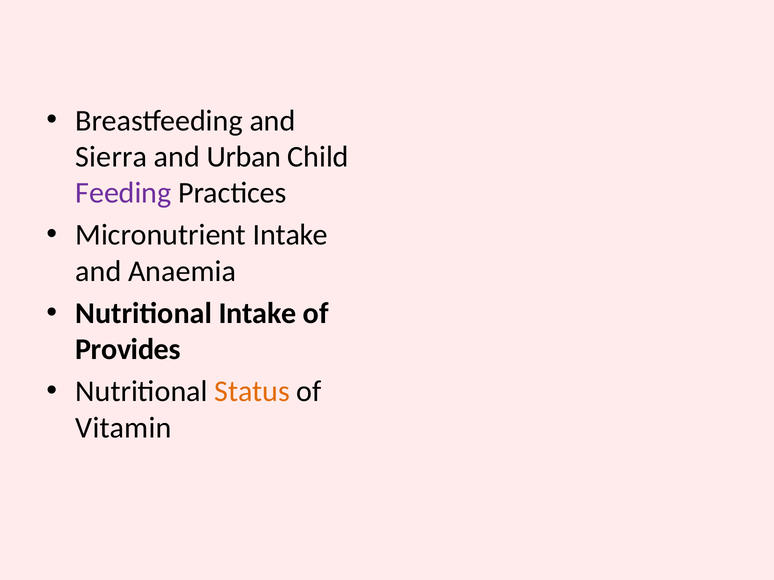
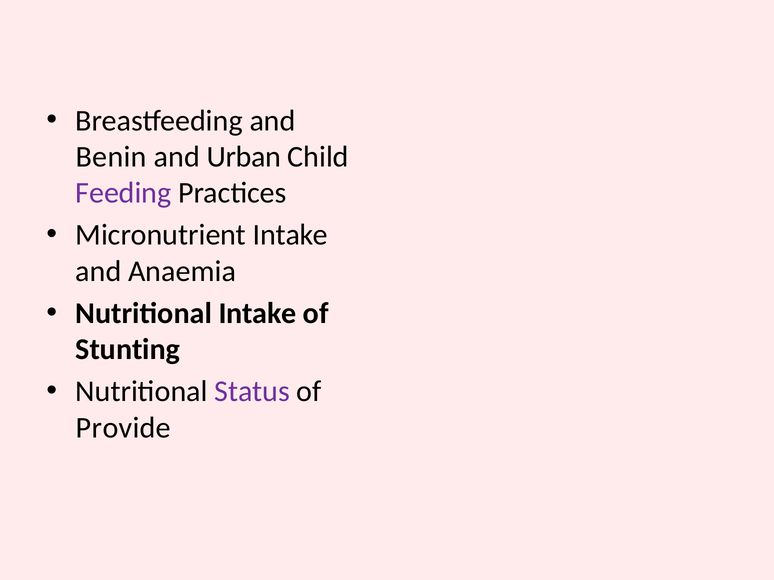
Sierra: Sierra -> Benin (111, 157)
Provides: Provides -> Stunting (128, 350)
Status colour: orange -> purple (252, 392)
Vitamin: Vitamin -> Provide (123, 428)
